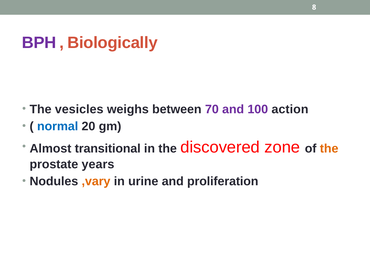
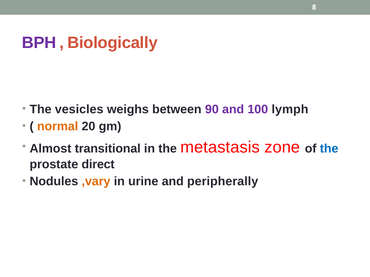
70: 70 -> 90 (212, 109)
action: action -> lymph (290, 109)
normal colour: blue -> orange (58, 127)
discovered: discovered -> metastasis (220, 147)
the colour: orange -> blue (329, 149)
years: years -> direct (98, 164)
proliferation: proliferation -> peripherally (223, 182)
